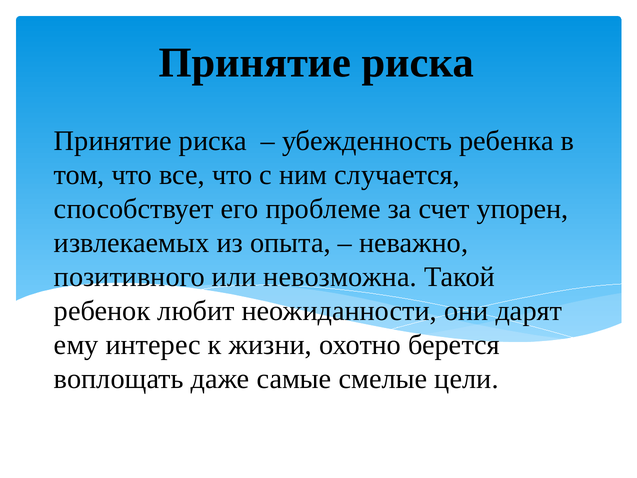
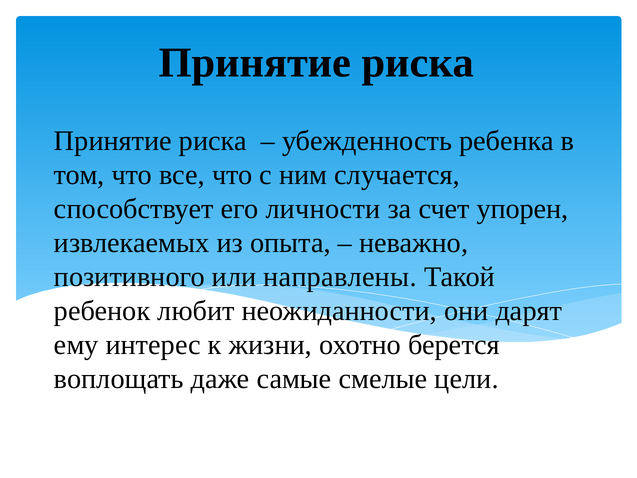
проблеме: проблеме -> личности (323, 209)
невозможна: невозможна -> направлены (340, 277)
